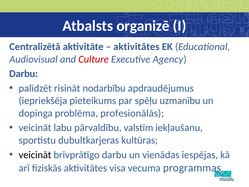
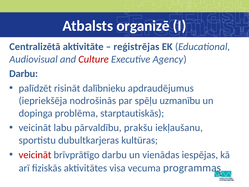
aktivitātes: aktivitātes -> reģistrējas (136, 47)
nodarbību: nodarbību -> dalībnieku (104, 88)
pieteikums: pieteikums -> nodrošinās (93, 101)
profesionālās: profesionālās -> starptautiskās (132, 113)
valstīm: valstīm -> prakšu (138, 128)
veicināt colour: black -> red (35, 155)
